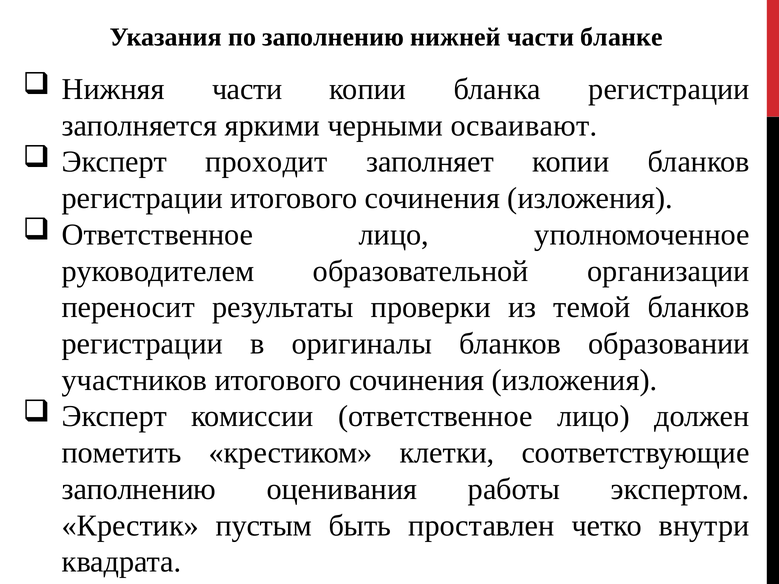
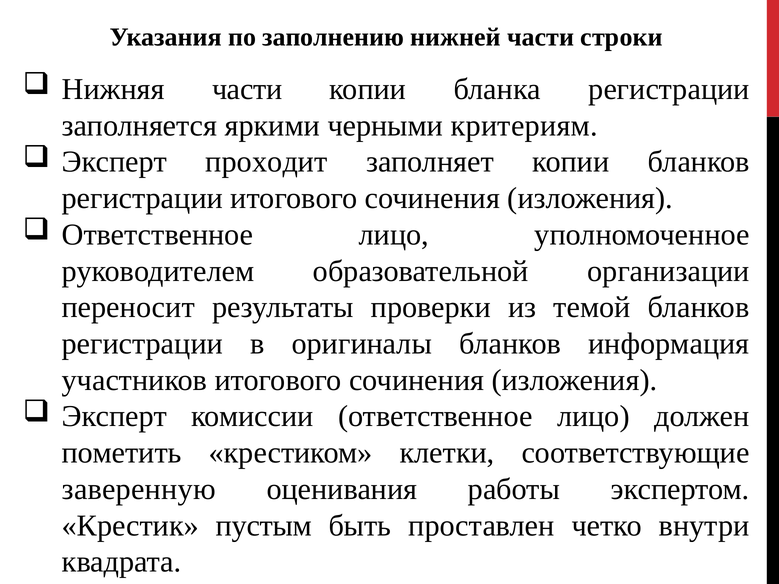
бланке: бланке -> строки (622, 37)
осваивают: осваивают -> критериям (524, 126)
образовании: образовании -> информация (669, 344)
заполнению: заполнению -> заверенную (139, 489)
